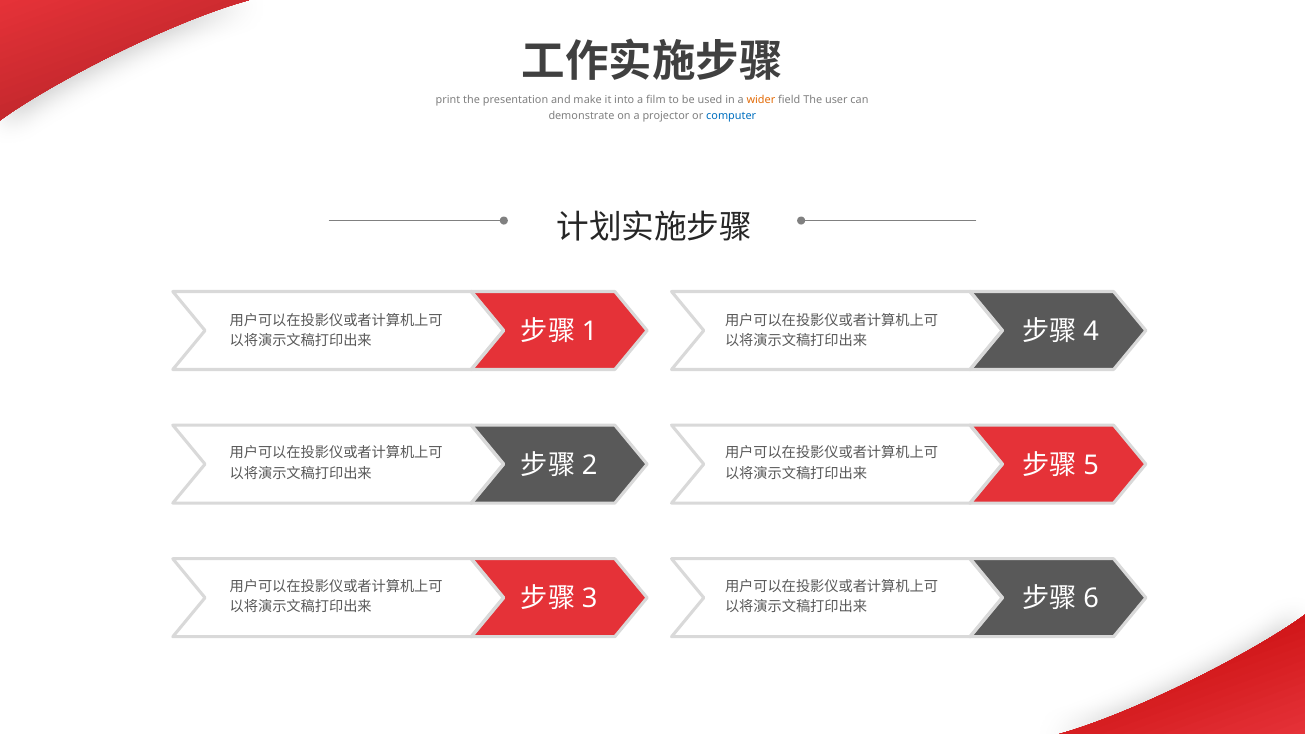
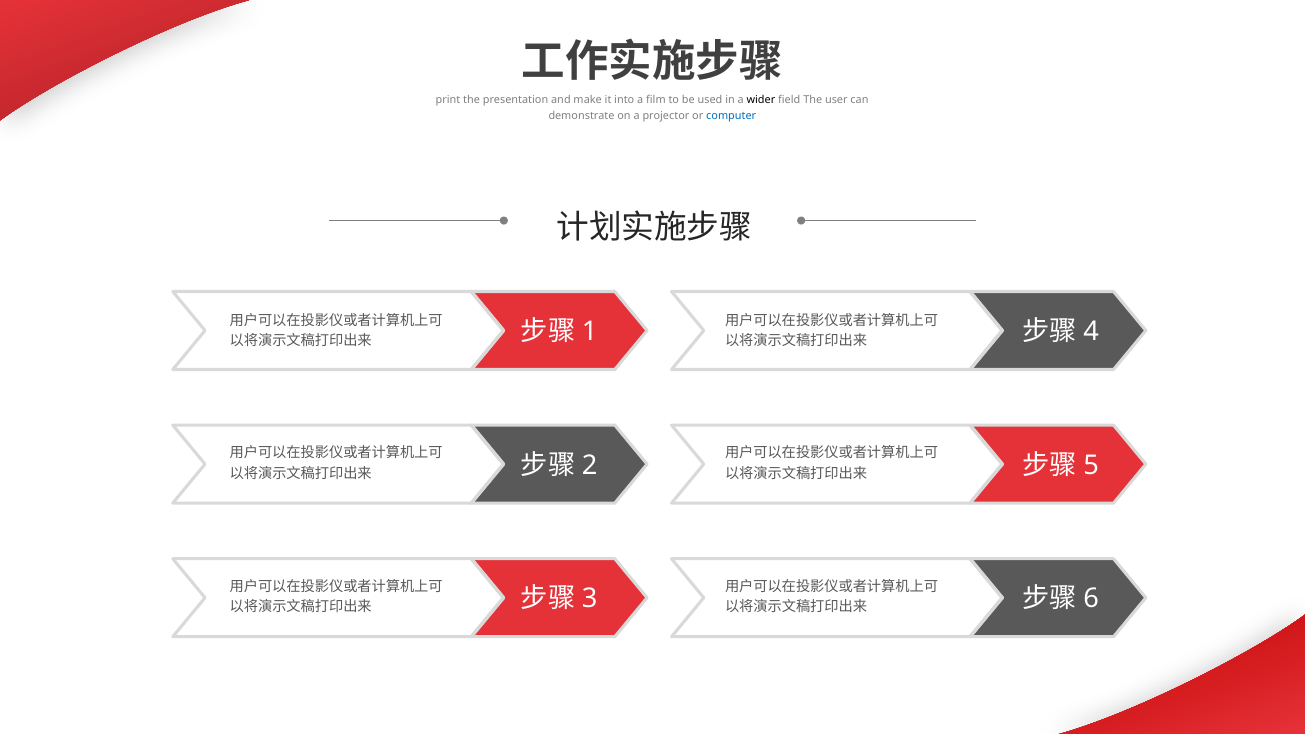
wider colour: orange -> black (761, 100)
